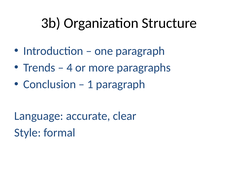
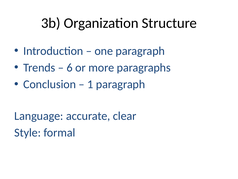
4: 4 -> 6 (70, 67)
